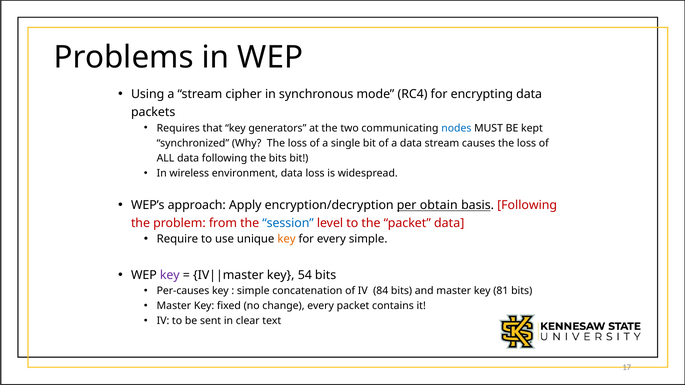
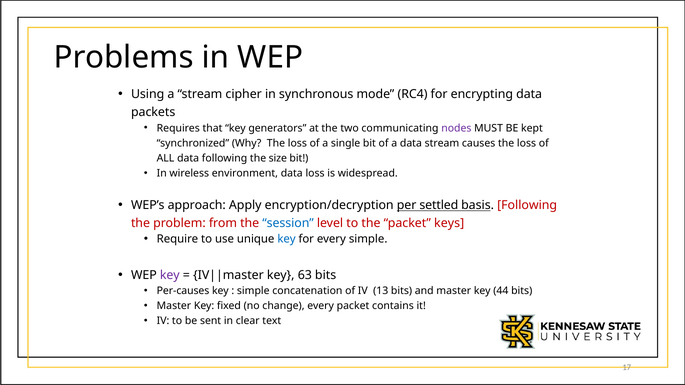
nodes colour: blue -> purple (456, 128)
the bits: bits -> size (278, 158)
obtain: obtain -> settled (439, 205)
packet data: data -> keys (449, 223)
key colour: orange -> blue (287, 239)
54: 54 -> 63 (305, 275)
84: 84 -> 13 (381, 291)
81: 81 -> 44 (501, 291)
